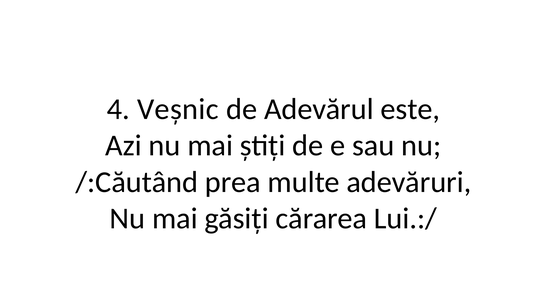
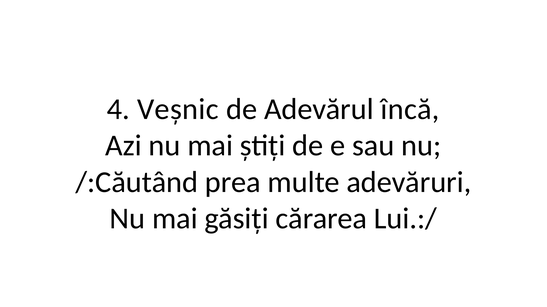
este: este -> încă (410, 109)
